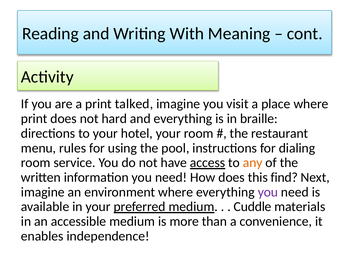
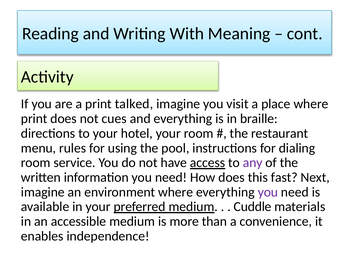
hard: hard -> cues (114, 119)
any colour: orange -> purple (253, 163)
find: find -> fast (284, 177)
